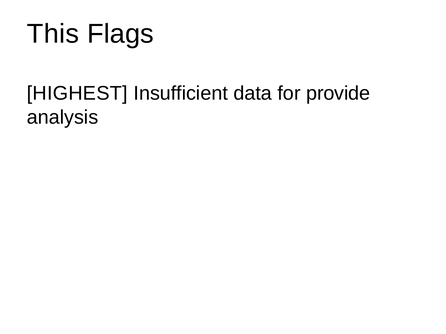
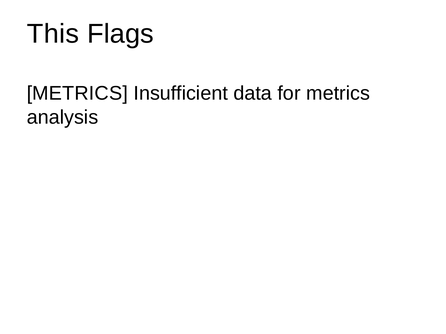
HIGHEST: HIGHEST -> METRICS (77, 94)
for provide: provide -> metrics (338, 94)
